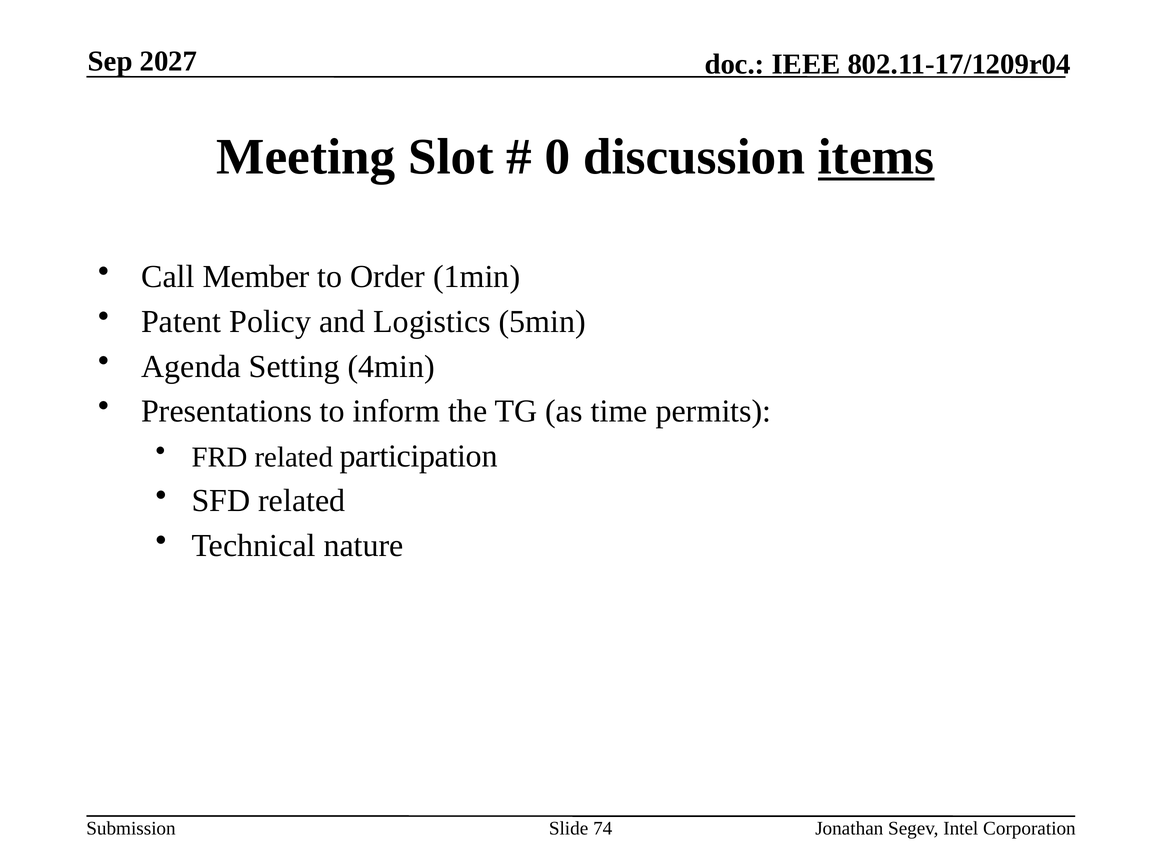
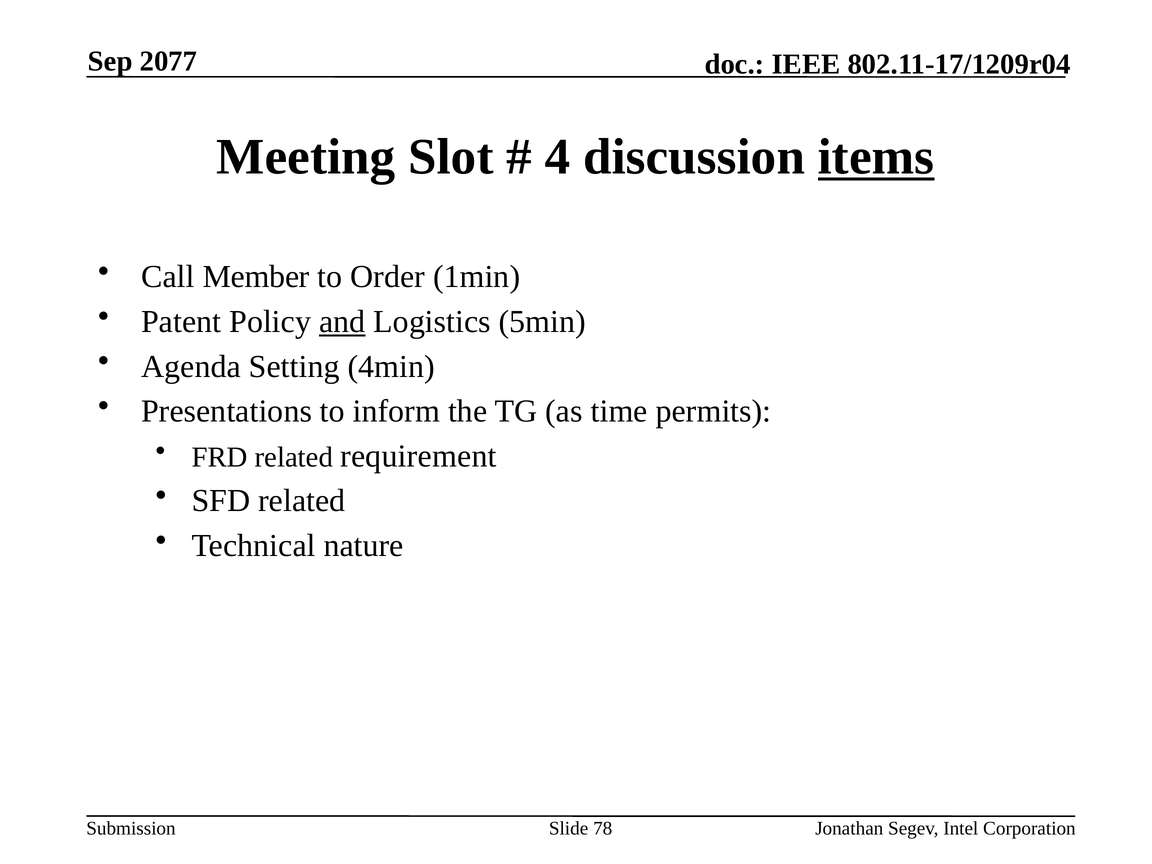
2027: 2027 -> 2077 (168, 61)
0: 0 -> 4 (557, 157)
and underline: none -> present (342, 322)
participation: participation -> requirement (418, 456)
74: 74 -> 78 (603, 829)
